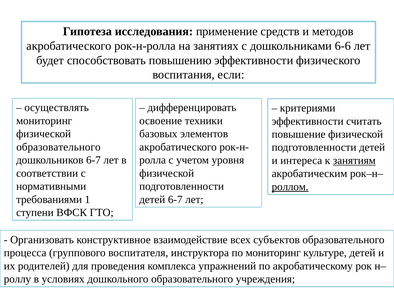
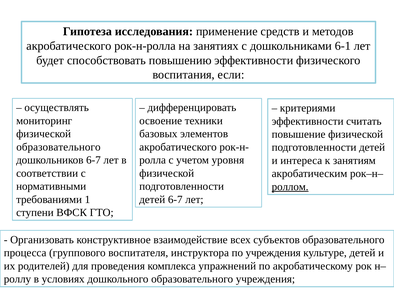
6-6: 6-6 -> 6-1 (343, 46)
занятиям underline: present -> none (354, 161)
по мониторинг: мониторинг -> учреждения (273, 253)
